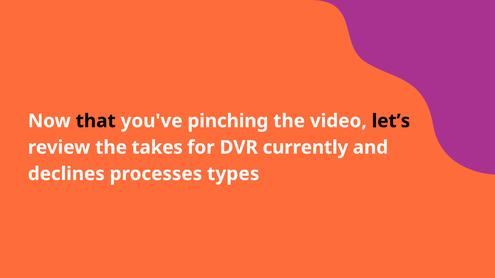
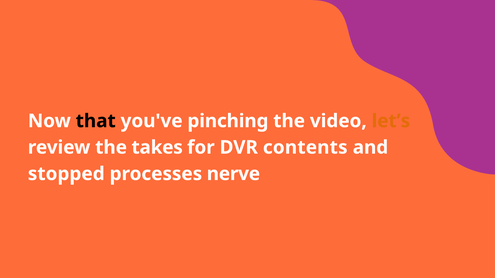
let’s colour: black -> orange (391, 121)
currently: currently -> contents (305, 148)
declines: declines -> stopped (66, 174)
types: types -> nerve (233, 174)
